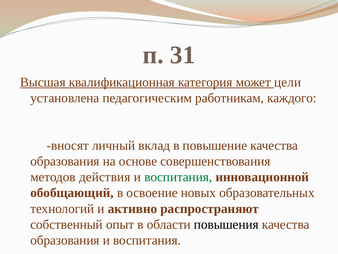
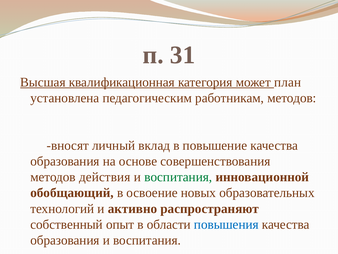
цели: цели -> план (288, 82)
работникам каждого: каждого -> методов (292, 98)
повышения colour: black -> blue (226, 224)
